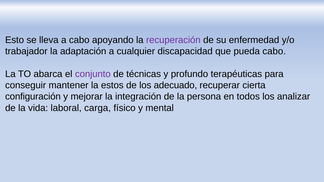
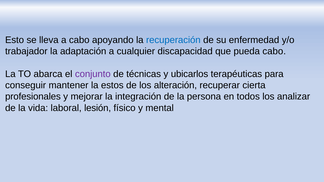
recuperación colour: purple -> blue (173, 40)
profundo: profundo -> ubicarlos (190, 74)
adecuado: adecuado -> alteración (175, 85)
configuración: configuración -> profesionales (33, 97)
carga: carga -> lesión (98, 108)
